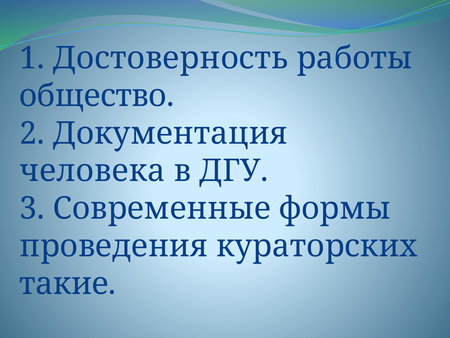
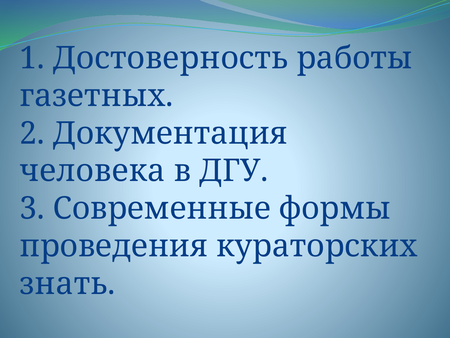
общество: общество -> газетных (96, 96)
такие: такие -> знать (67, 283)
